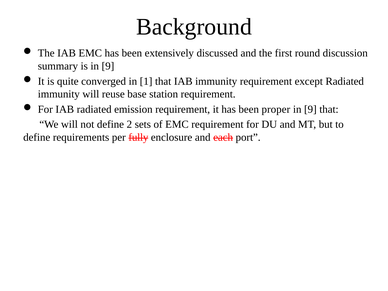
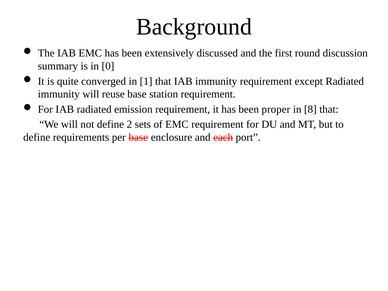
is in 9: 9 -> 0 (108, 66)
9: 9 -> 8 (310, 109)
per fully: fully -> base (138, 137)
